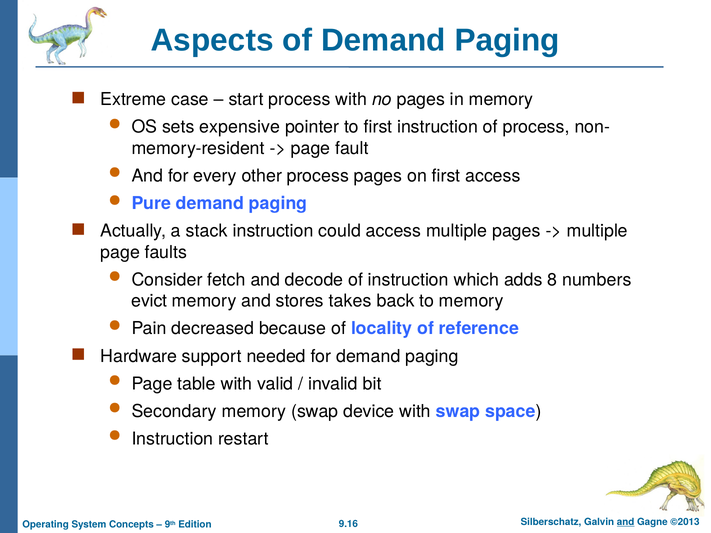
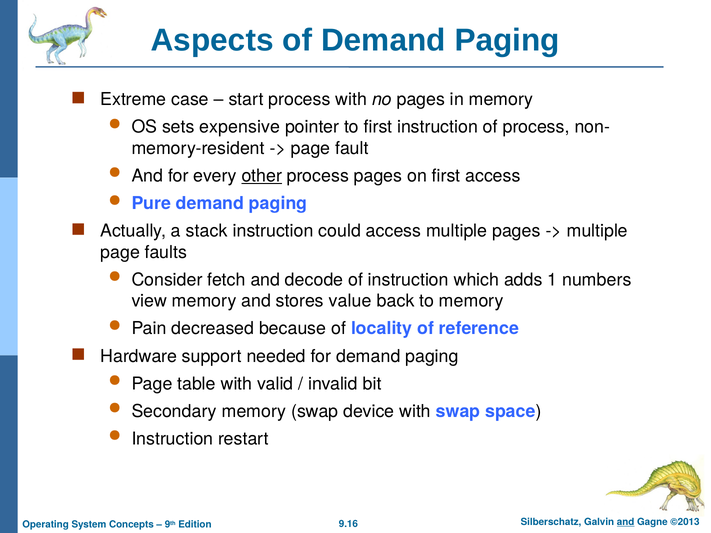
other underline: none -> present (262, 176)
8: 8 -> 1 (552, 280)
evict: evict -> view (149, 301)
takes: takes -> value (350, 301)
